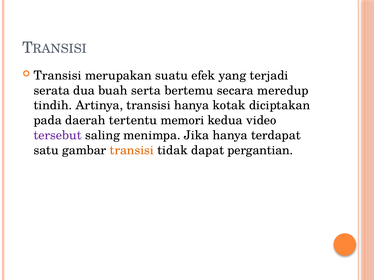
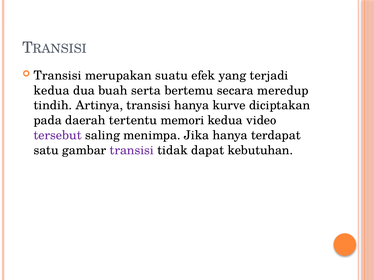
serata: serata -> kedua (52, 91)
kotak: kotak -> kurve (229, 106)
transisi colour: orange -> purple (132, 150)
pergantian: pergantian -> kebutuhan (260, 150)
